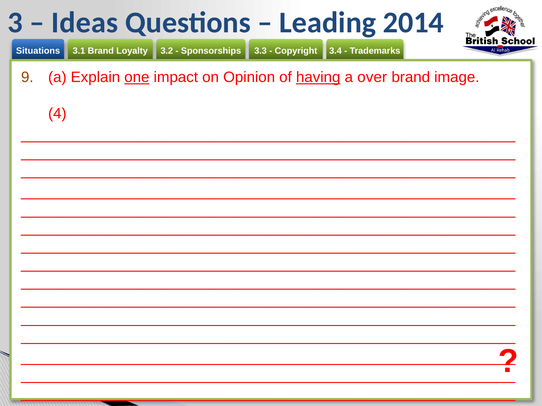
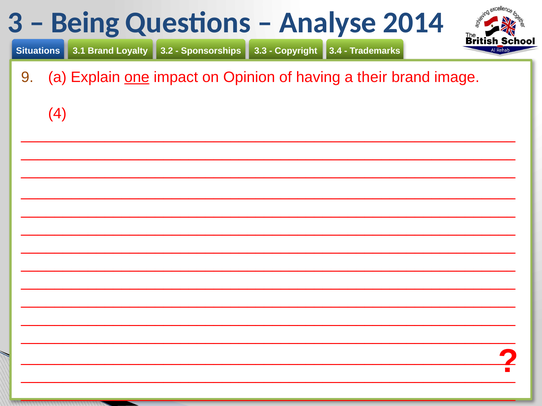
Ideas: Ideas -> Being (85, 23)
Leading: Leading -> Analyse (328, 23)
having underline: present -> none (318, 77)
over: over -> their (372, 77)
